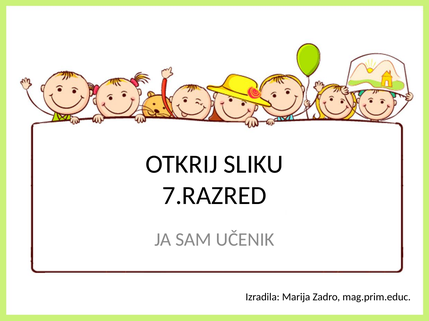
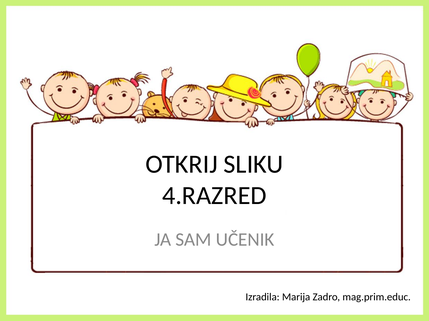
7.RAZRED: 7.RAZRED -> 4.RAZRED (214, 196)
